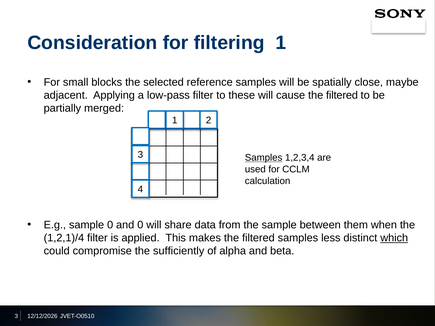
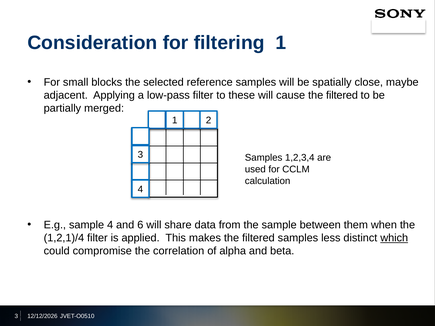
Samples underline: present -> none (264, 158)
sample 0: 0 -> 4 (110, 225)
and 0: 0 -> 6 (140, 225)
sufficiently: sufficiently -> correlation (179, 251)
